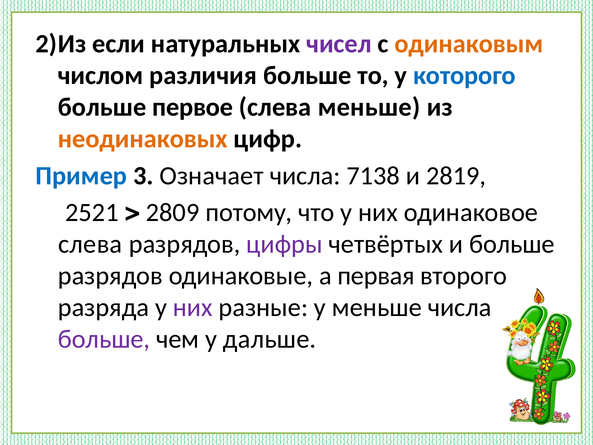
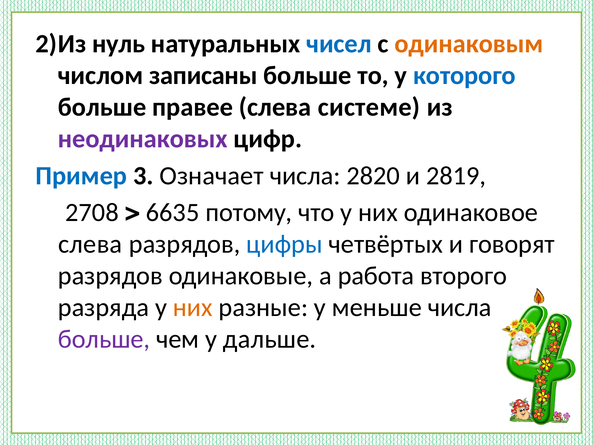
если: если -> нуль (119, 44)
чисел colour: purple -> blue (339, 44)
различия: различия -> записаны (203, 75)
первое: первое -> правее (193, 107)
слева меньше: меньше -> системе (369, 107)
неодинаковых colour: orange -> purple (143, 139)
7138: 7138 -> 2820 (373, 176)
2521: 2521 -> 2708 (92, 213)
2809: 2809 -> 6635 (173, 213)
цифры colour: purple -> blue (284, 244)
и больше: больше -> говорят (512, 244)
первая: первая -> работа (376, 276)
них colour: purple -> orange (193, 307)
